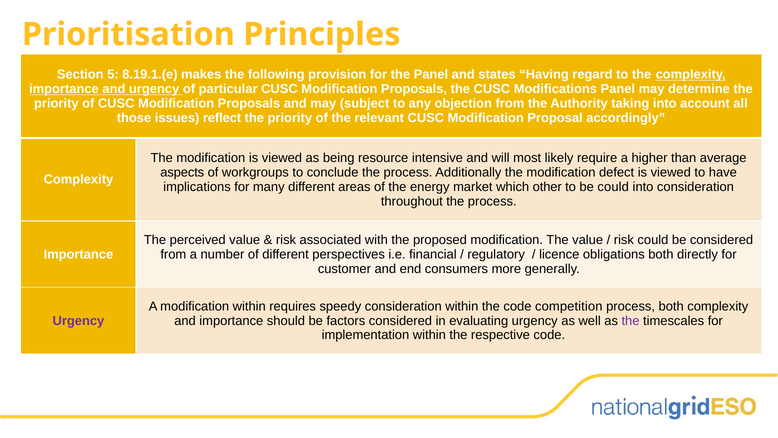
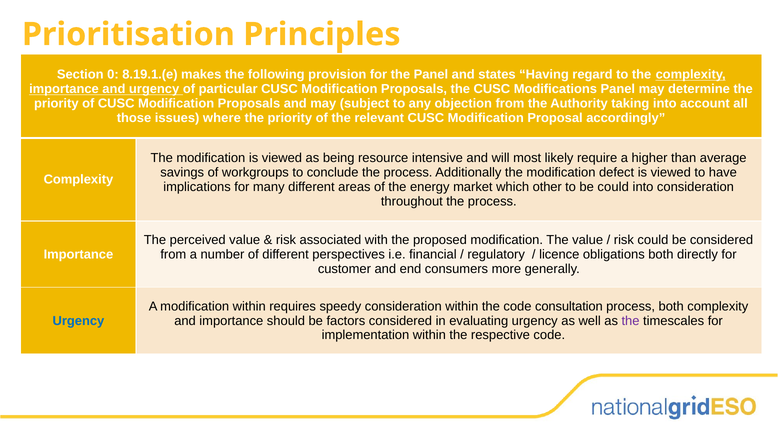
5: 5 -> 0 (113, 74)
reflect: reflect -> where (222, 118)
aspects: aspects -> savings (182, 172)
competition: competition -> consultation (569, 306)
Urgency colour: purple -> blue (78, 320)
